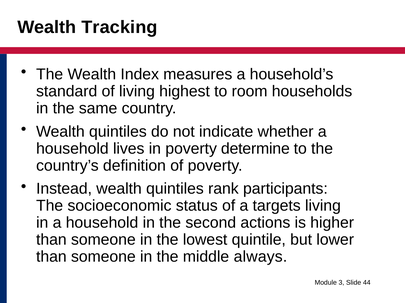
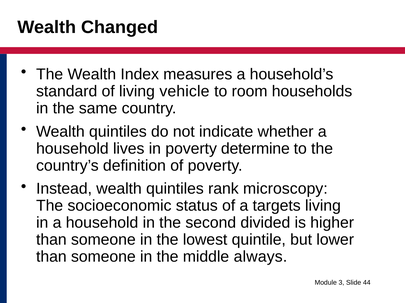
Tracking: Tracking -> Changed (120, 27)
highest: highest -> vehicle (184, 92)
participants: participants -> microscopy (285, 189)
actions: actions -> divided (265, 223)
